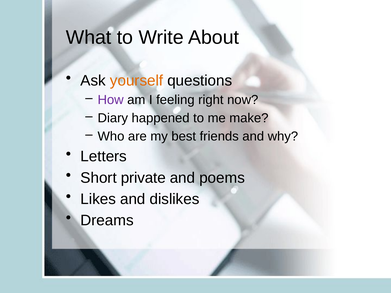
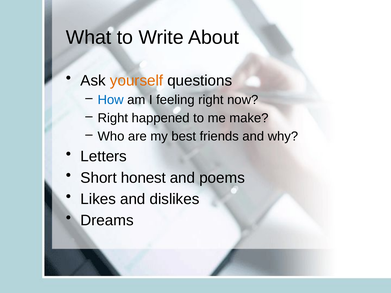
How colour: purple -> blue (111, 100)
Diary: Diary -> Right (113, 118)
private: private -> honest (143, 178)
